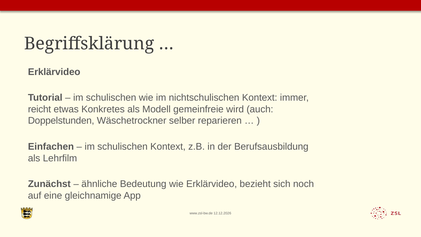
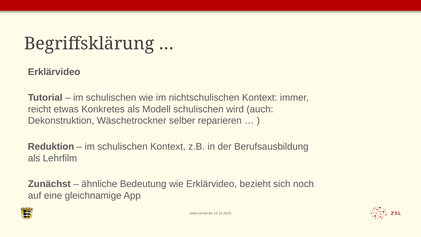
Modell gemeinfreie: gemeinfreie -> schulischen (198, 109)
Doppelstunden: Doppelstunden -> Dekonstruktion (61, 121)
Einfachen: Einfachen -> Reduktion (51, 146)
